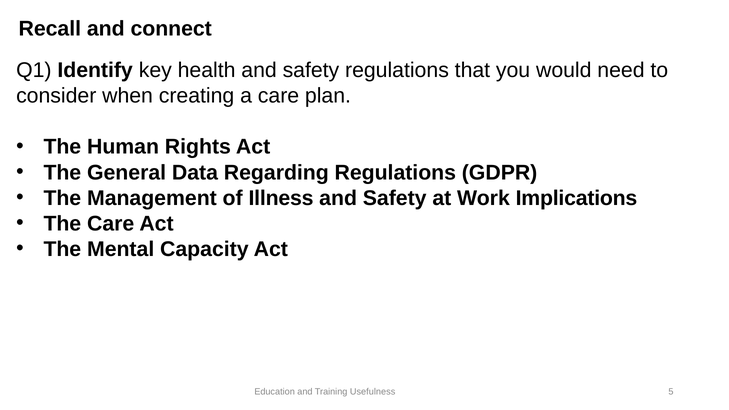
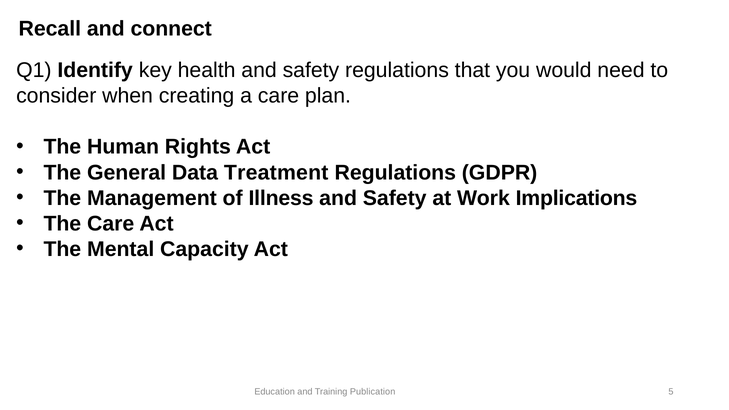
Regarding: Regarding -> Treatment (276, 173)
Usefulness: Usefulness -> Publication (373, 392)
